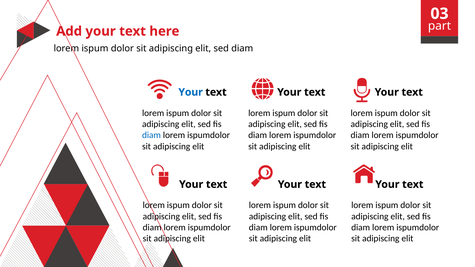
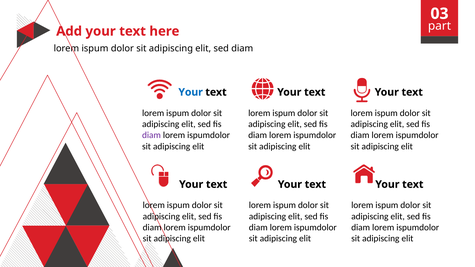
diam colour: blue -> purple (151, 135)
